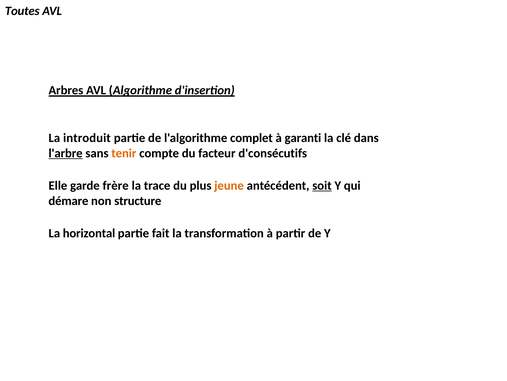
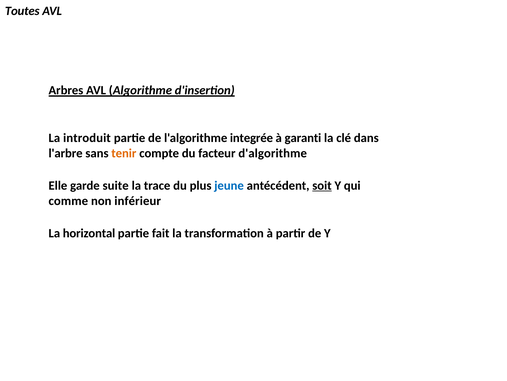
complet: complet -> integrée (251, 138)
l'arbre underline: present -> none (66, 153)
d'consécutifs: d'consécutifs -> d'algorithme (273, 153)
frère: frère -> suite (116, 185)
jeune colour: orange -> blue (229, 185)
démare: démare -> comme (68, 200)
structure: structure -> inférieur (138, 200)
